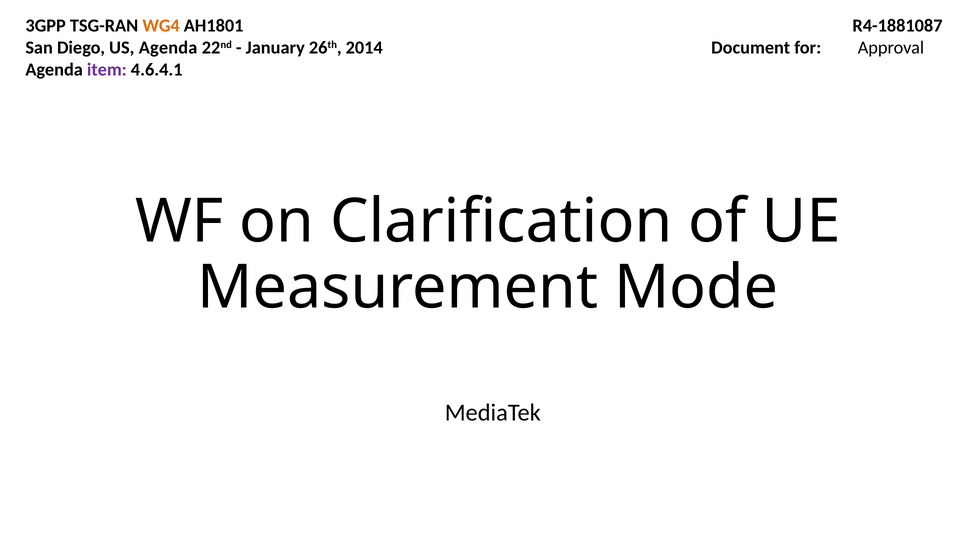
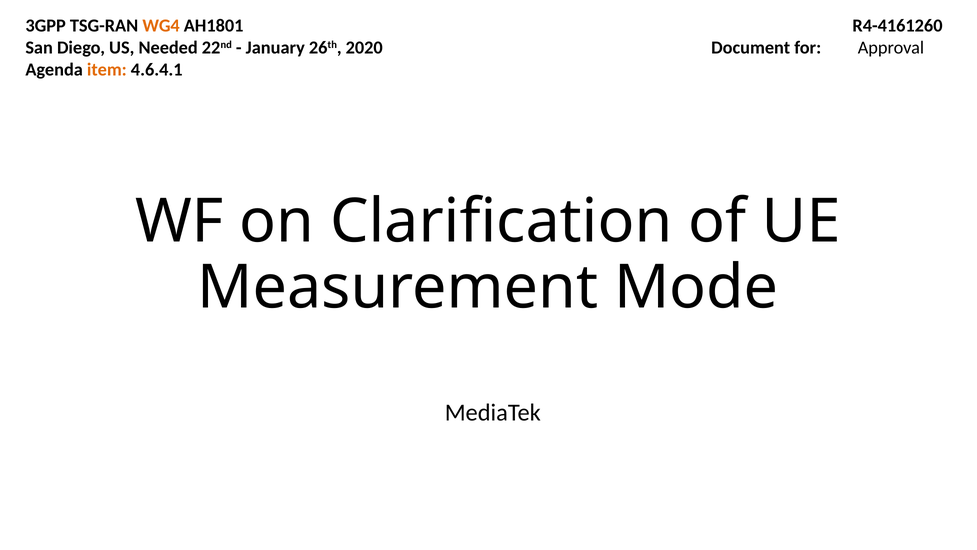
R4-1881087: R4-1881087 -> R4-4161260 (898, 26)
US Agenda: Agenda -> Needed (168, 48)
2014: 2014 -> 2020 (364, 48)
item colour: purple -> orange (107, 70)
